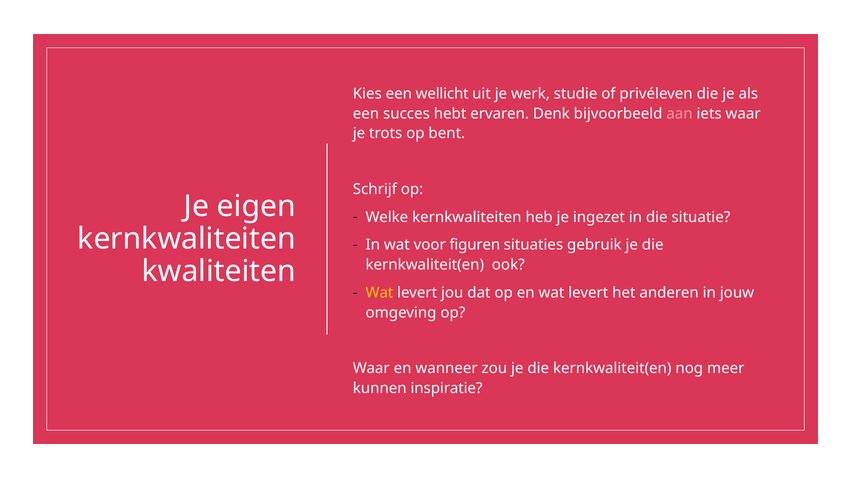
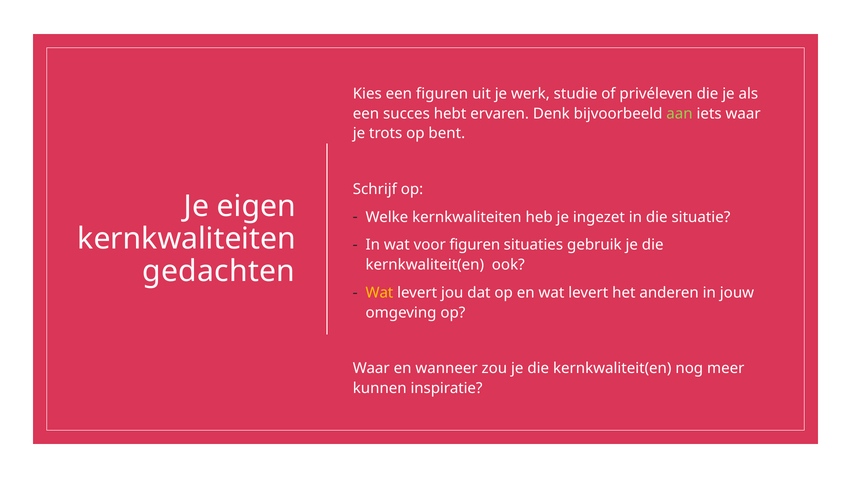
een wellicht: wellicht -> figuren (442, 94)
aan colour: pink -> light green (679, 114)
kwaliteiten: kwaliteiten -> gedachten (219, 272)
